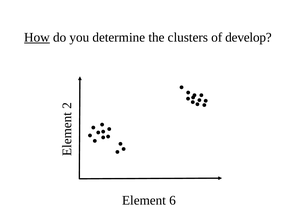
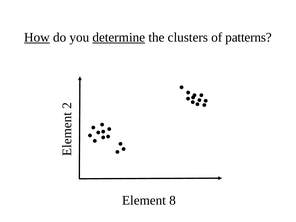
determine underline: none -> present (119, 37)
develop: develop -> patterns (249, 37)
6: 6 -> 8 (173, 200)
